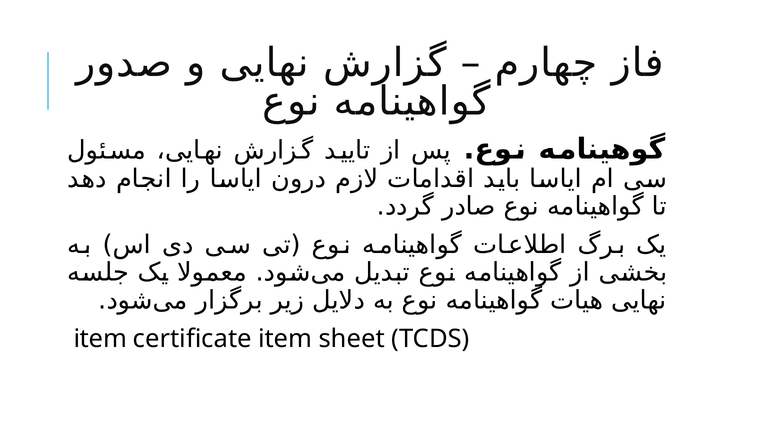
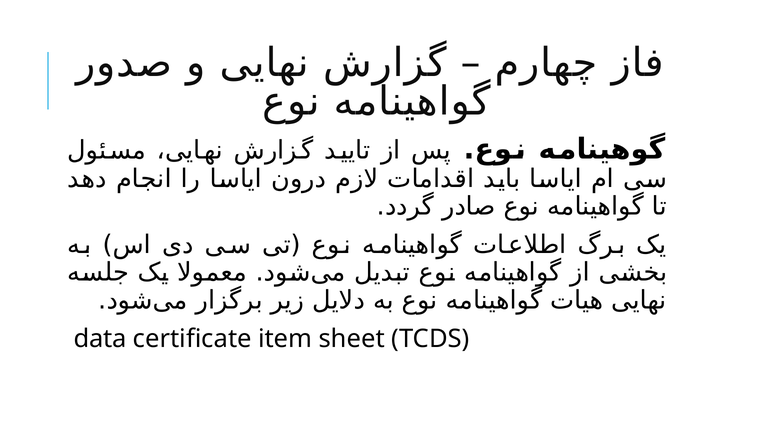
item: item -> data (100, 339)
